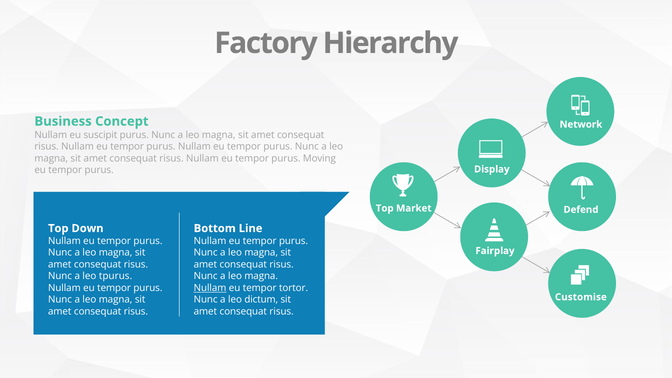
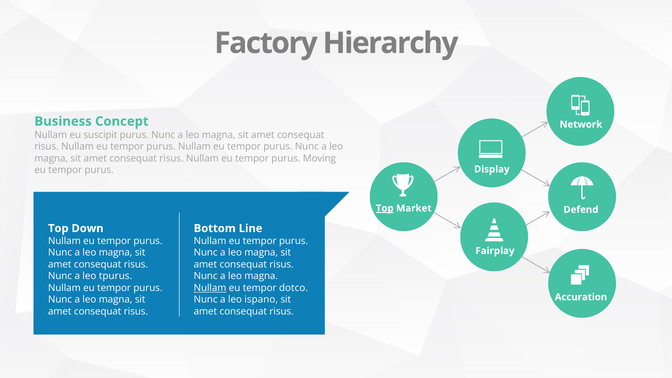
Top underline: none -> present (385, 208)
tortor: tortor -> dotco (294, 288)
Customise: Customise -> Accuration (581, 297)
dictum: dictum -> ispano (261, 300)
